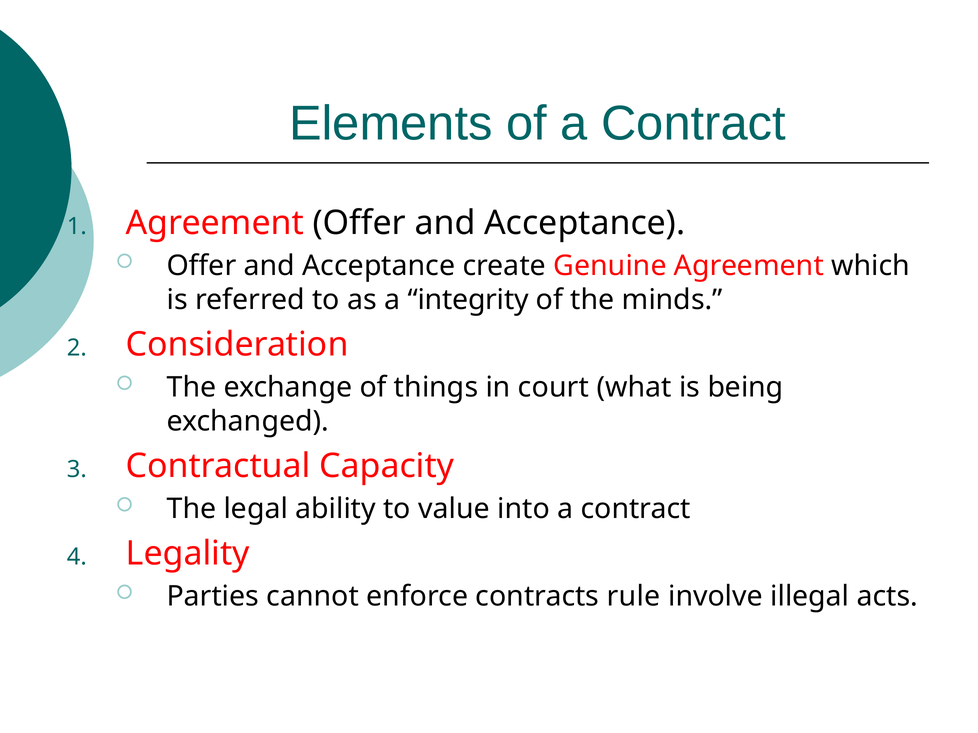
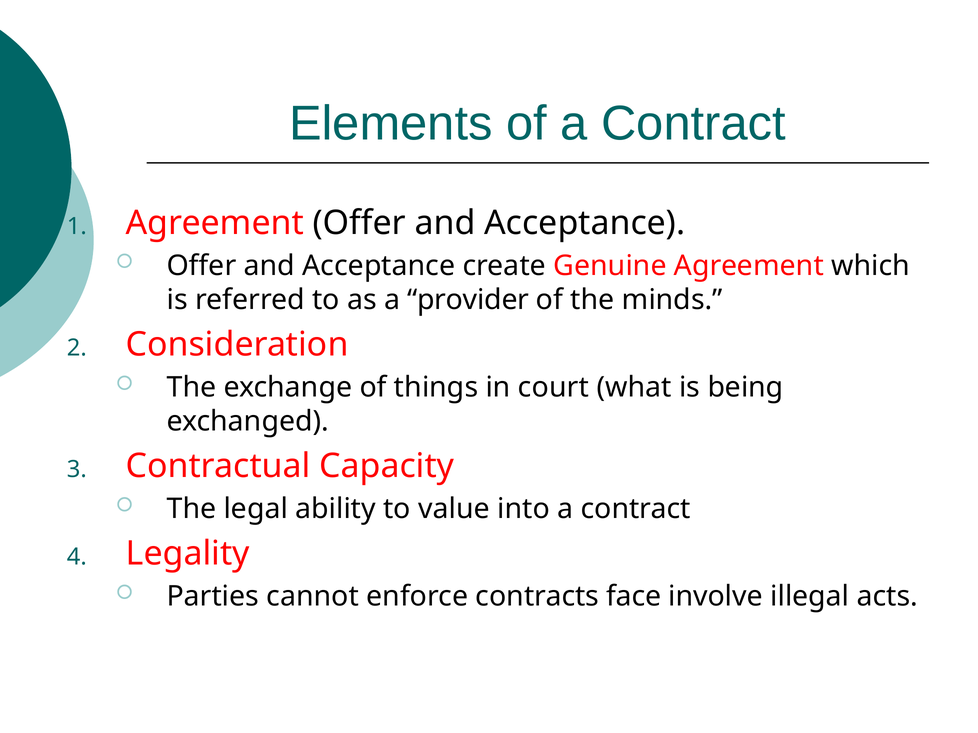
integrity: integrity -> provider (468, 300)
rule: rule -> face (634, 597)
